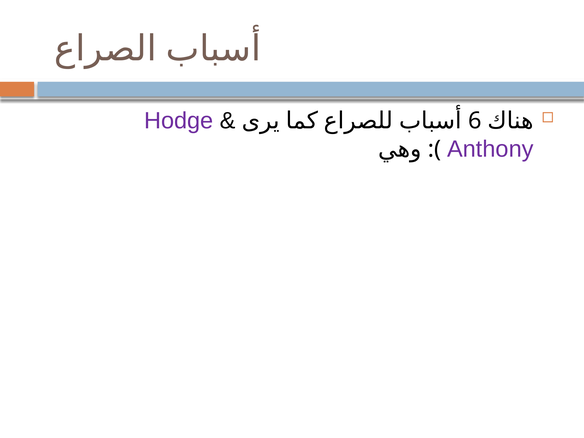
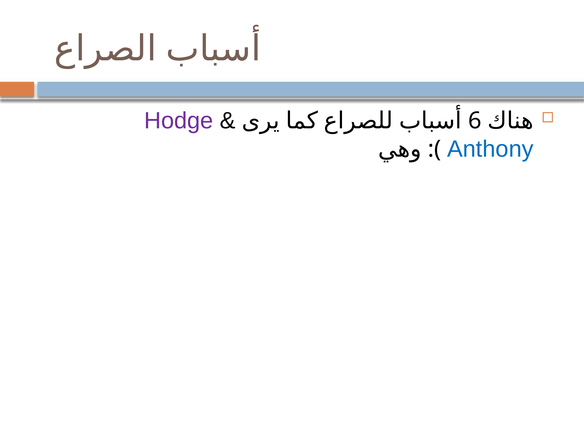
Anthony colour: purple -> blue (490, 149)
